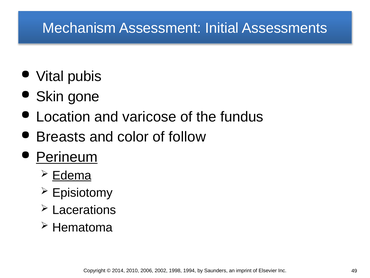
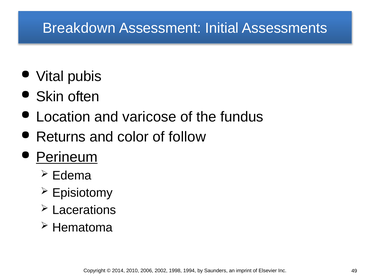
Mechanism: Mechanism -> Breakdown (79, 28)
gone: gone -> often (84, 96)
Breasts: Breasts -> Returns (61, 137)
Edema underline: present -> none (72, 175)
